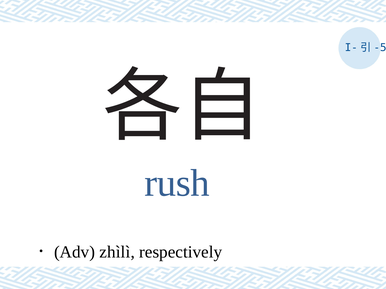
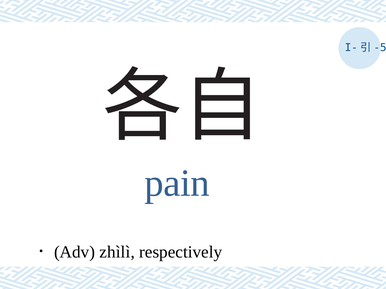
rush: rush -> pain (177, 183)
